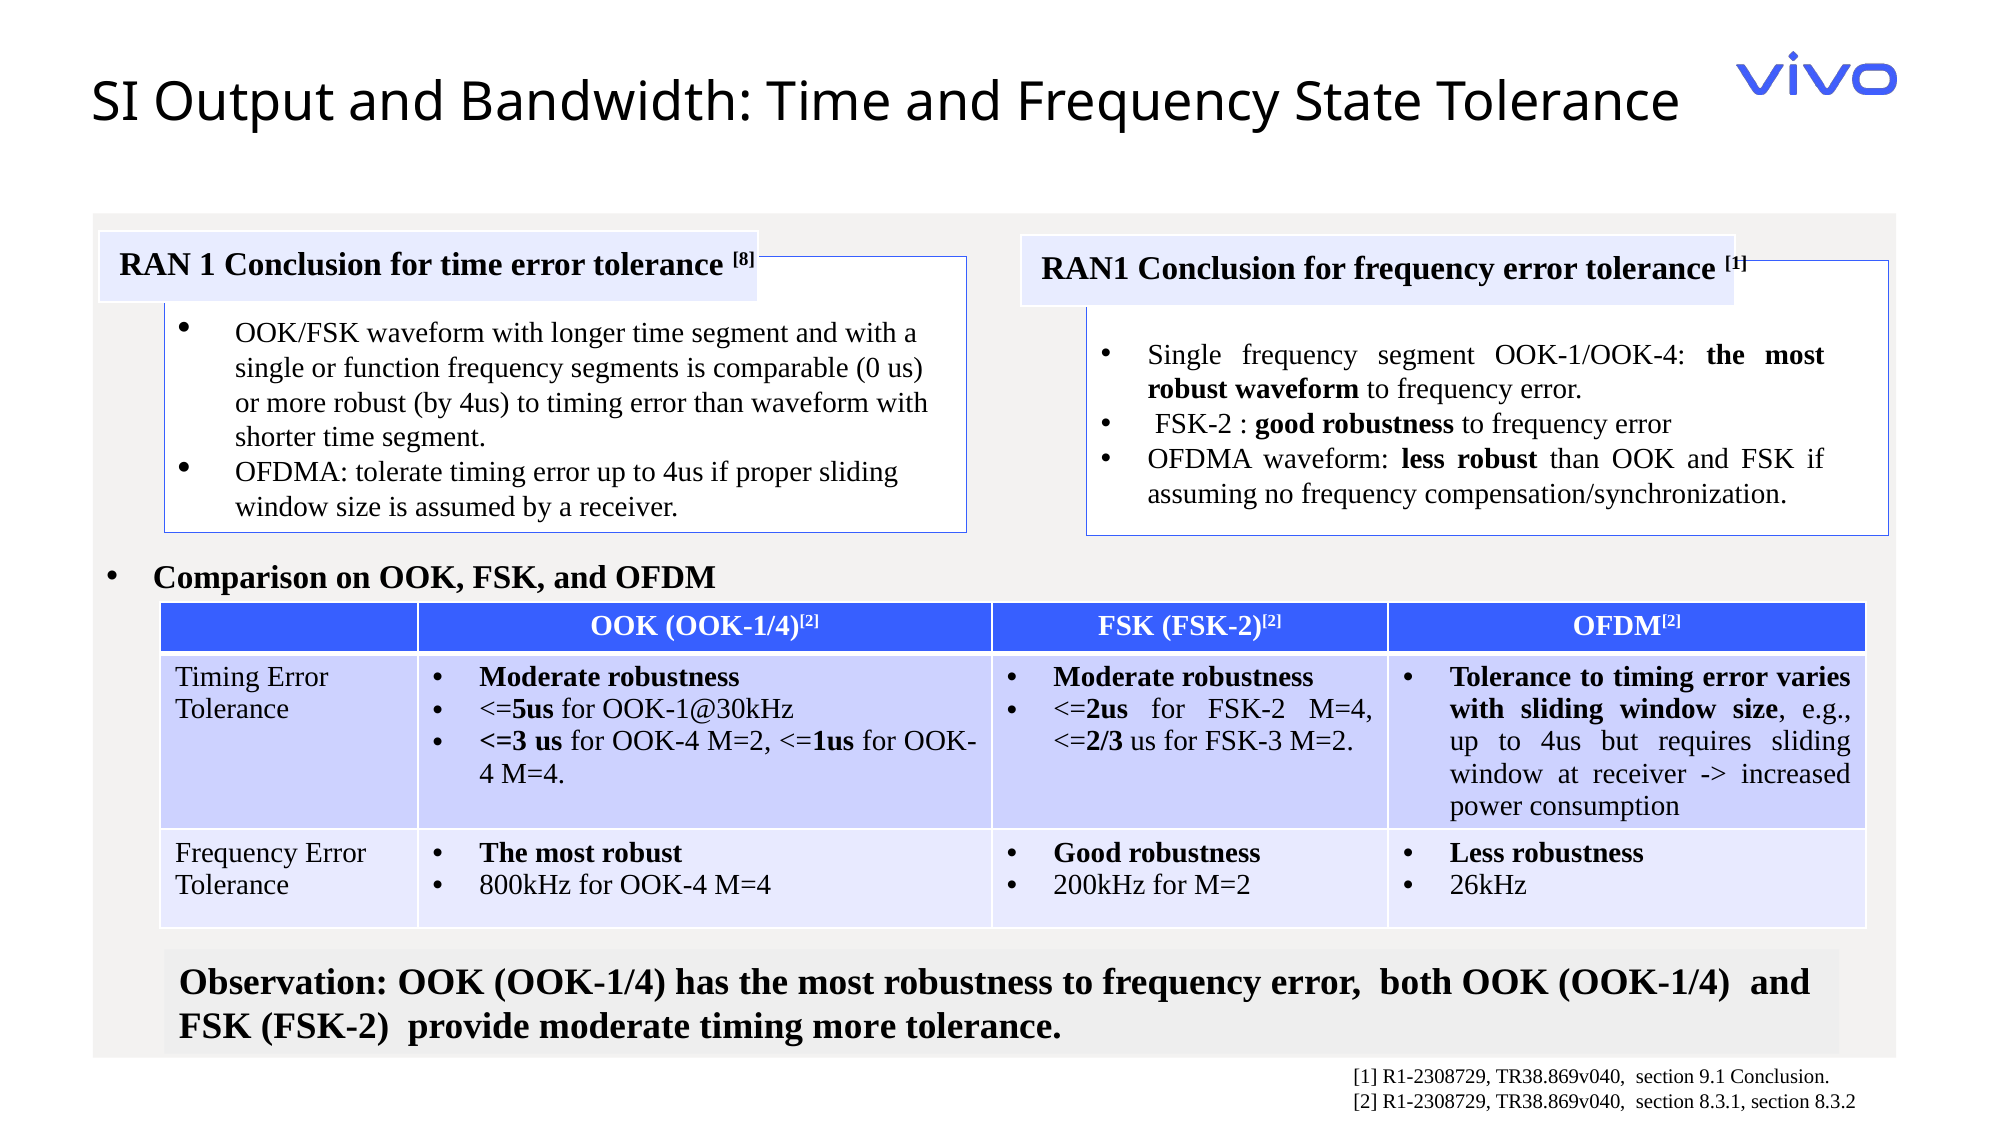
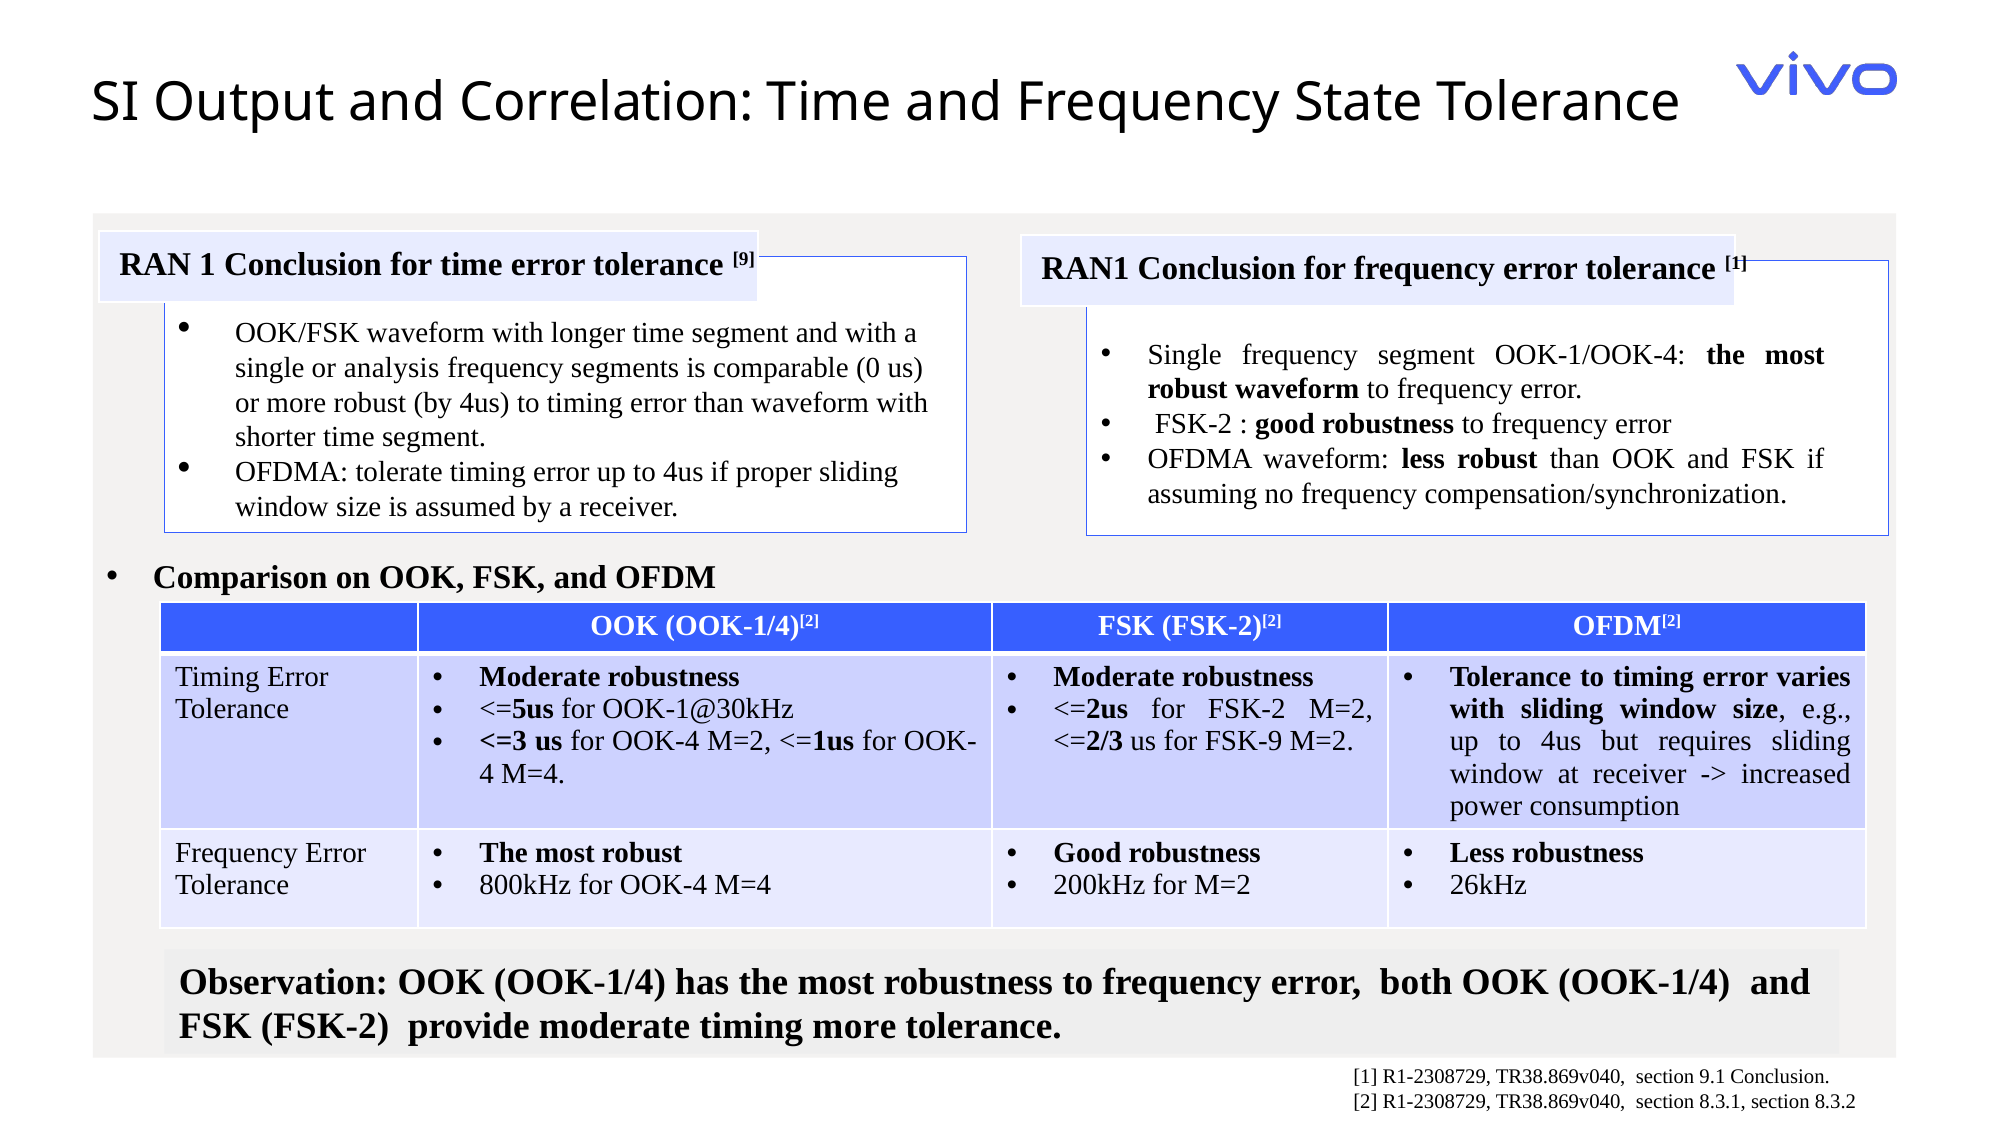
Bandwidth: Bandwidth -> Correlation (607, 103)
8: 8 -> 9 (744, 259)
function: function -> analysis (392, 367)
FSK-2 M=4: M=4 -> M=2 (1341, 709)
FSK-3: FSK-3 -> FSK-9 (1244, 741)
